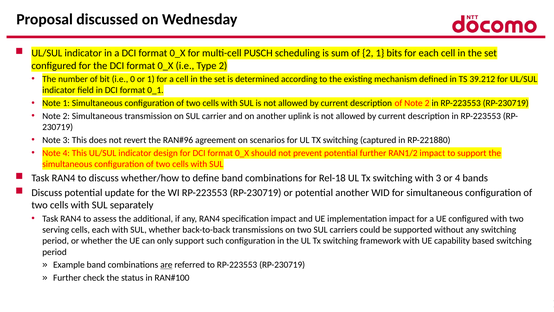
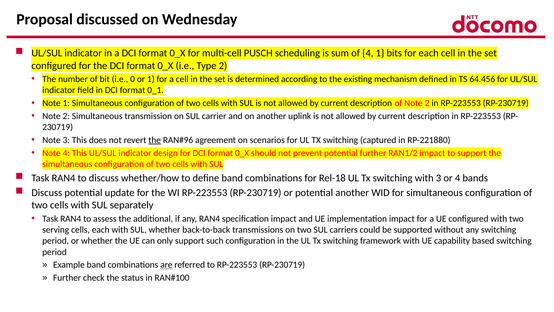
of 2: 2 -> 4 (368, 53)
39.212: 39.212 -> 64.456 (482, 79)
the underline: none -> present (155, 140)
